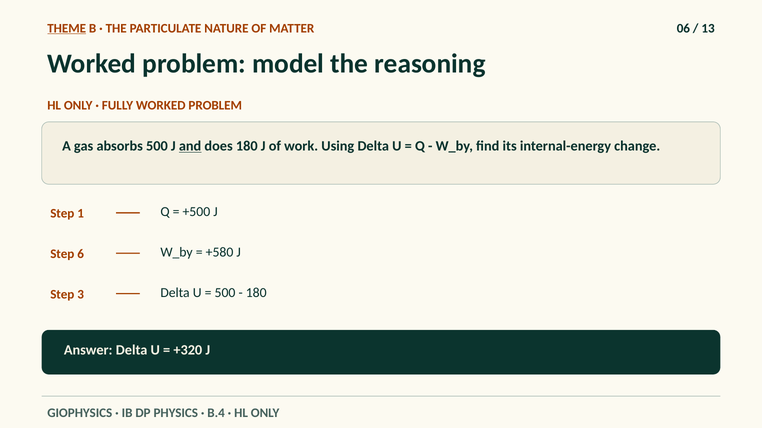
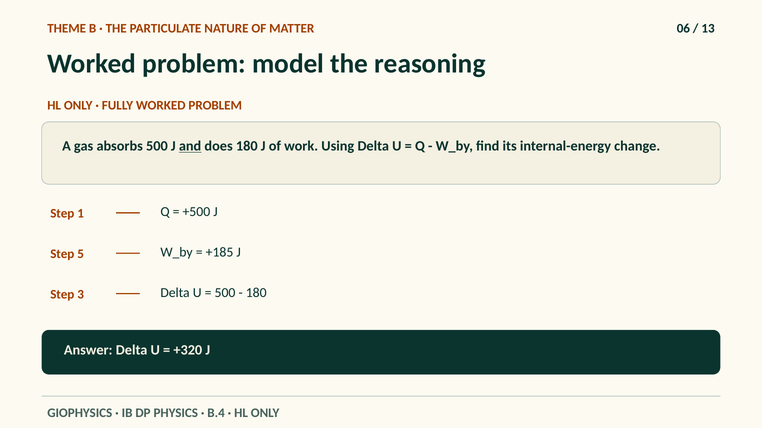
THEME underline: present -> none (67, 28)
6: 6 -> 5 (81, 254)
+580: +580 -> +185 (220, 252)
